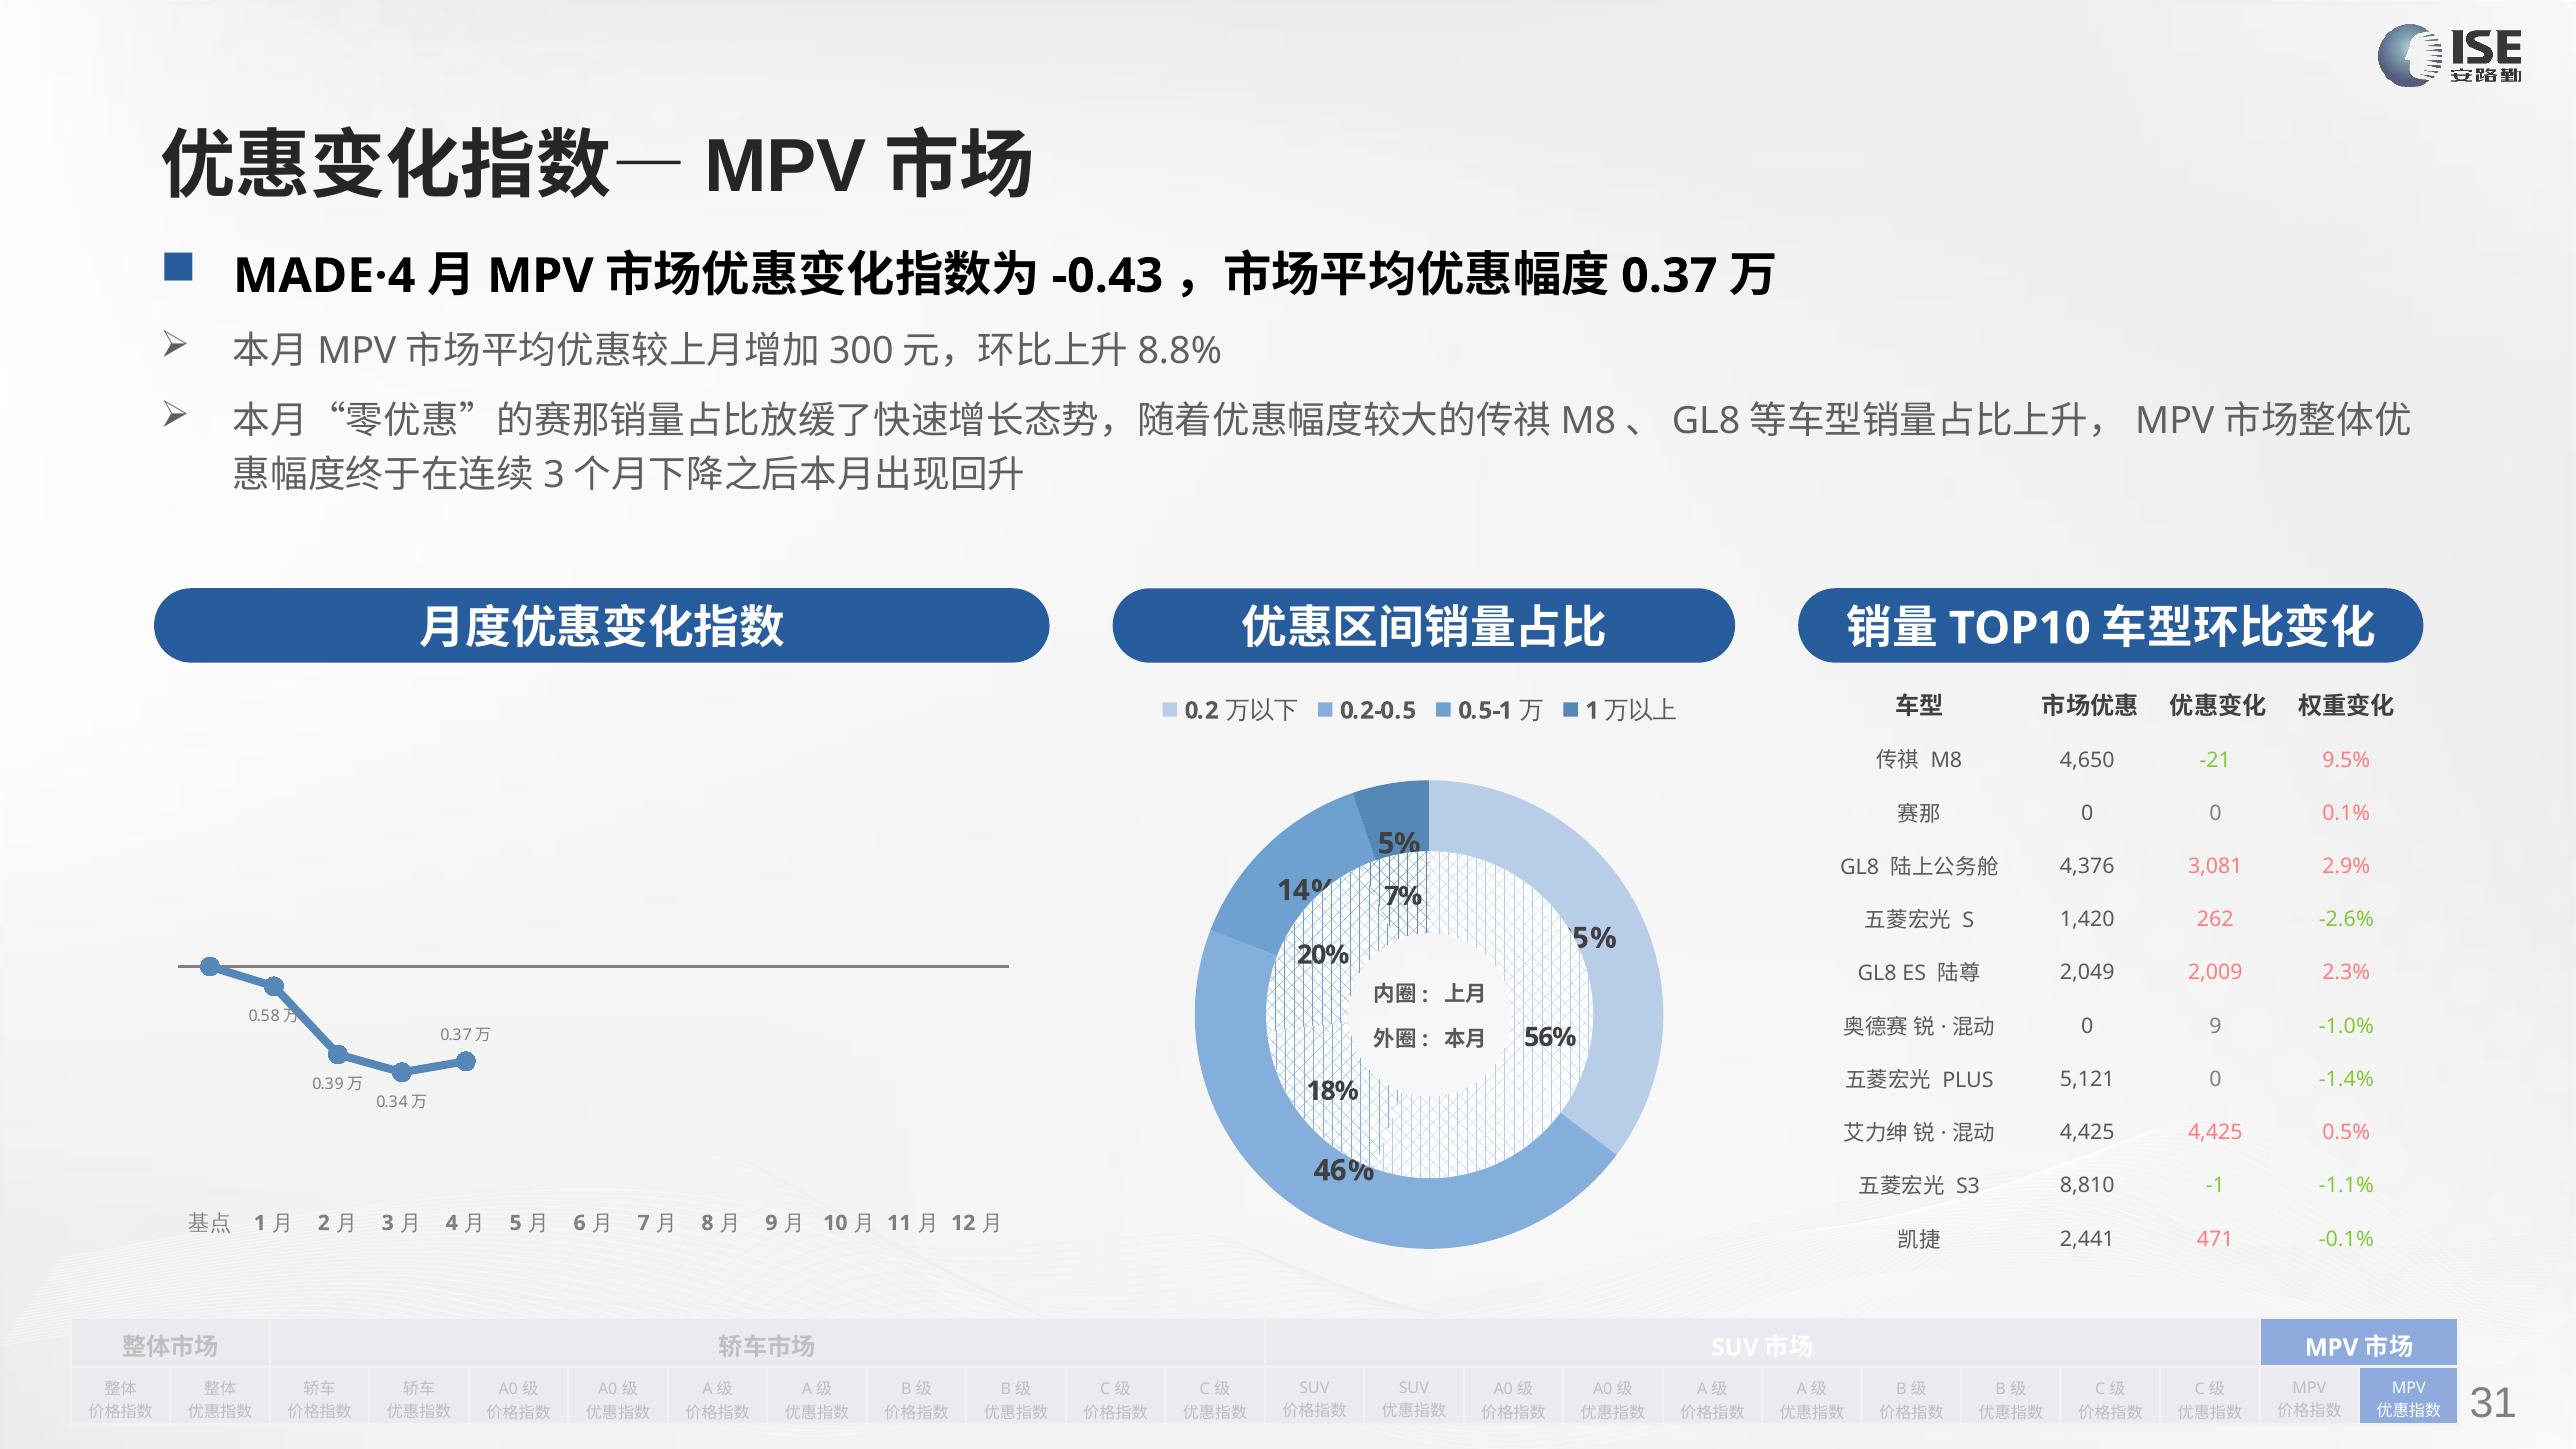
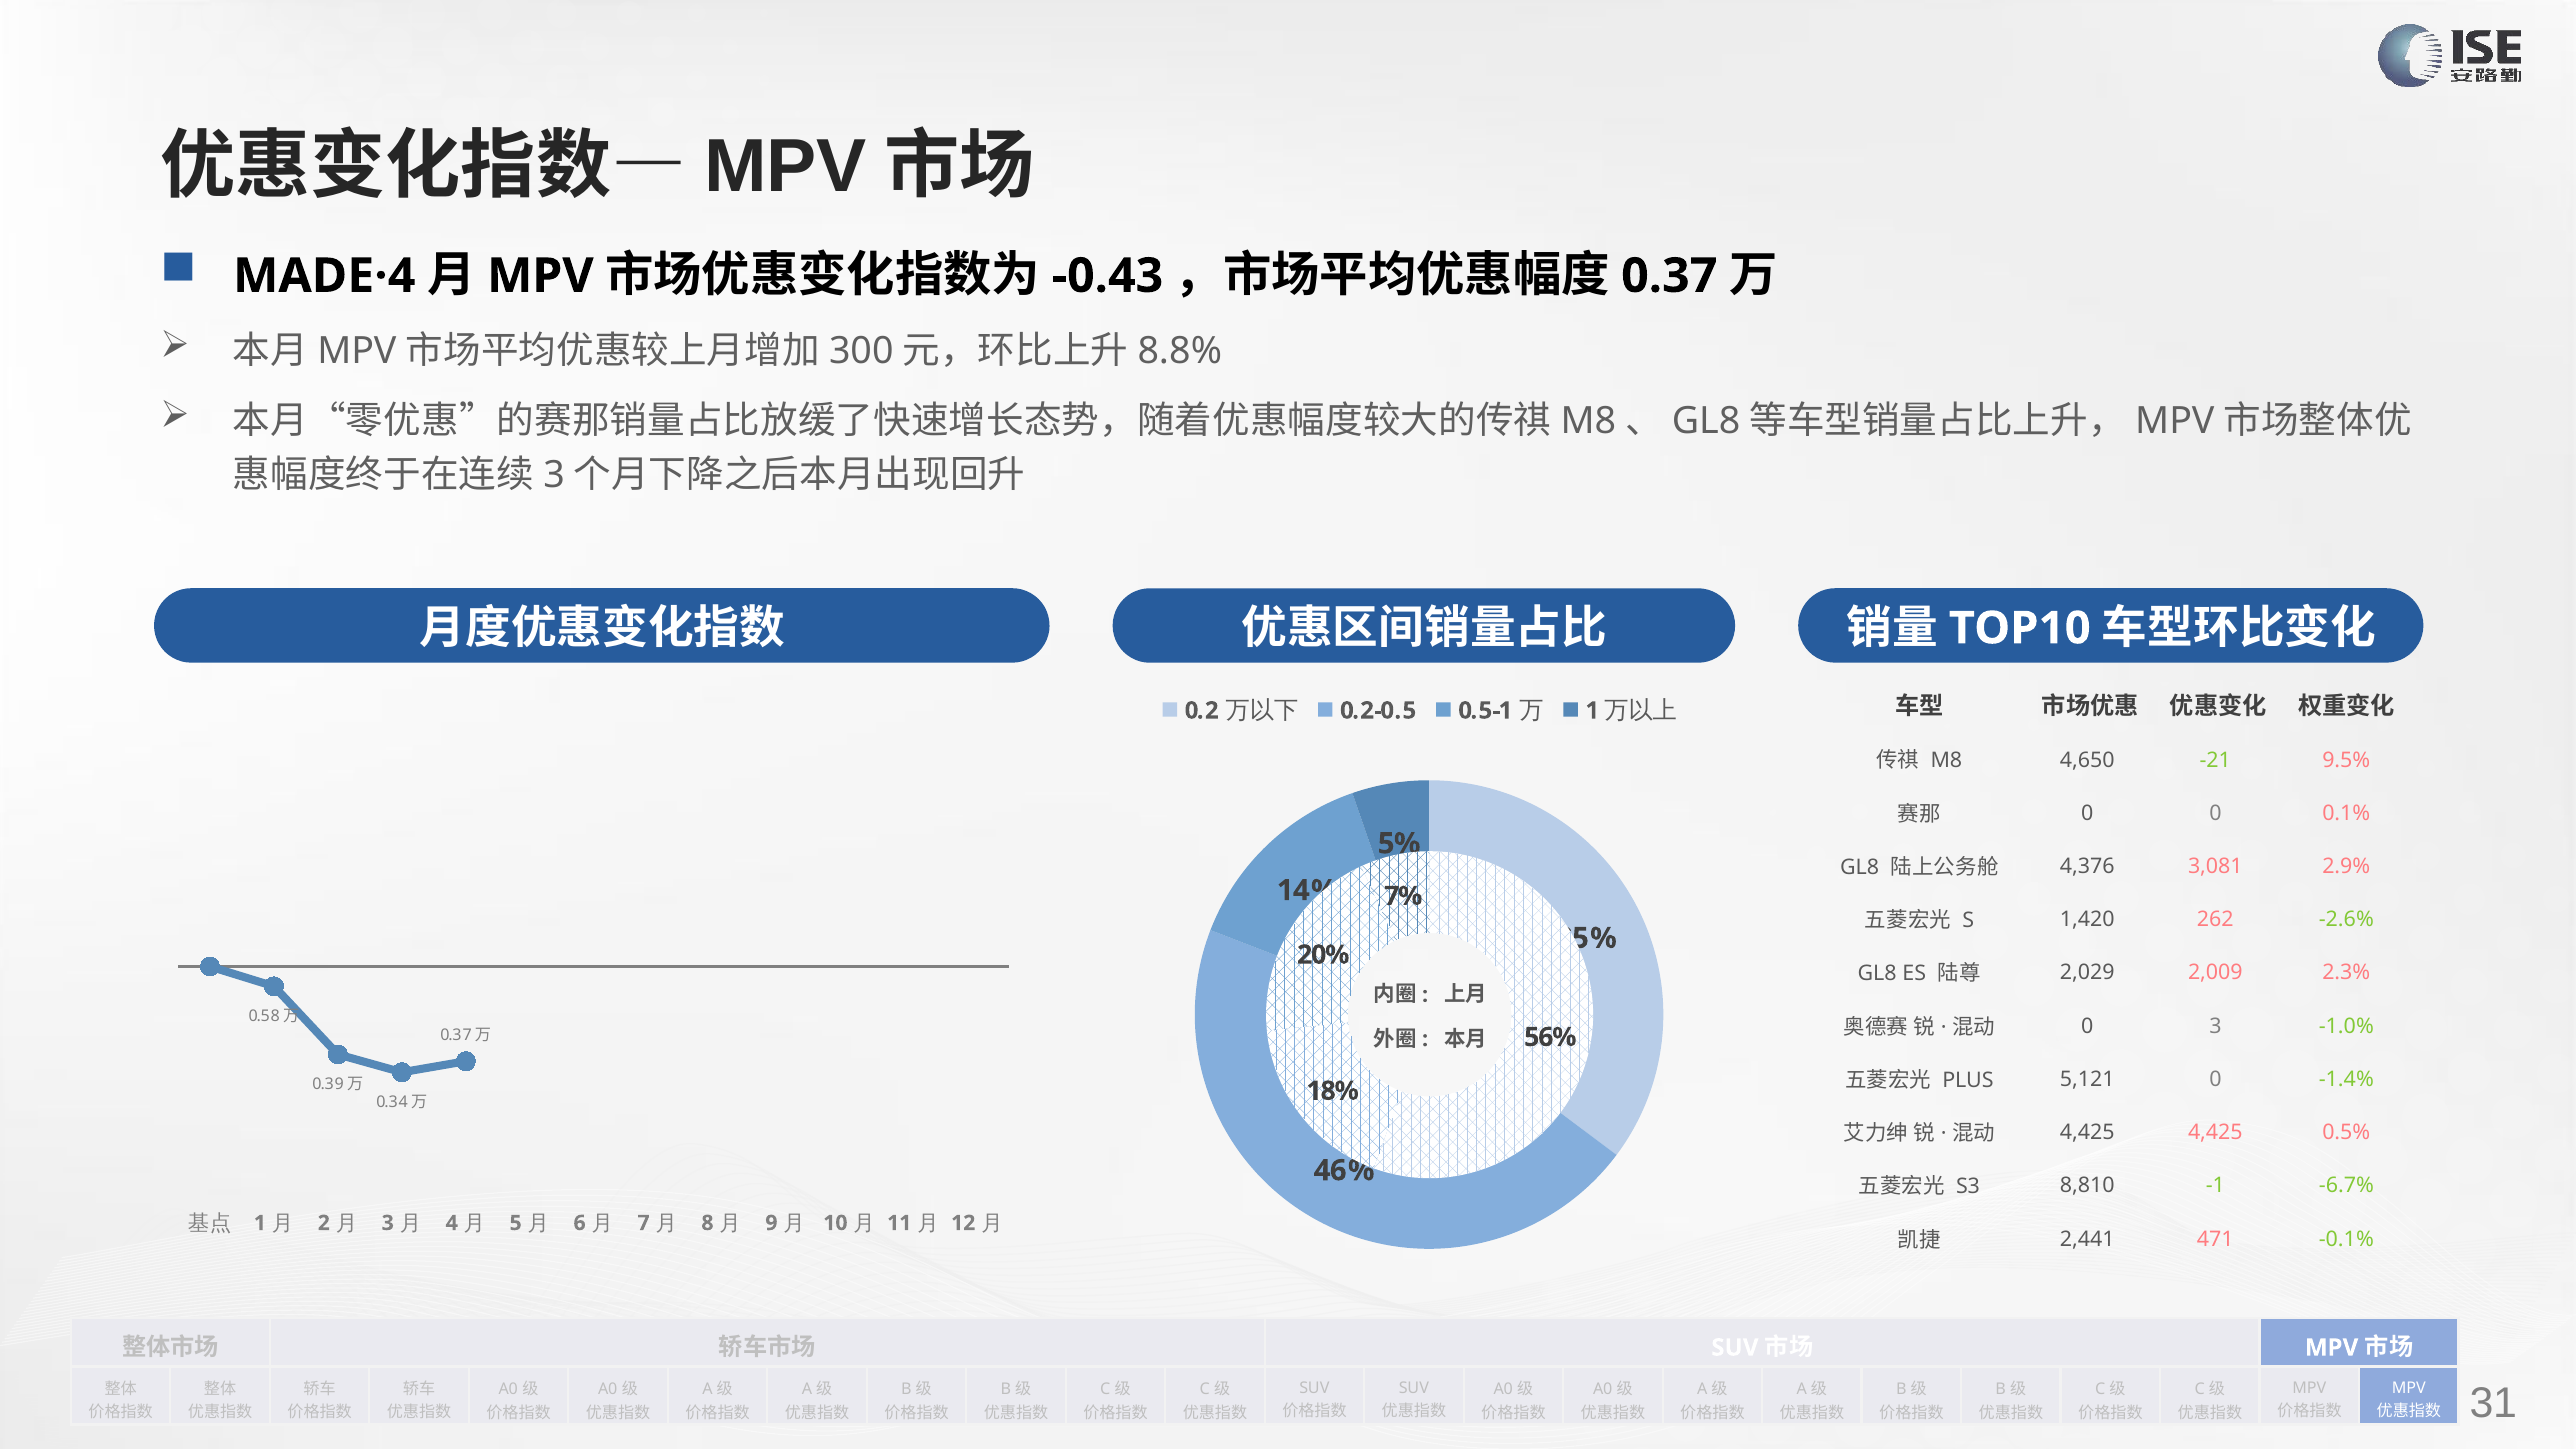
2,049: 2,049 -> 2,029 (2087, 973)
0 9: 9 -> 3 (2216, 1026)
-1.1%: -1.1% -> -6.7% (2346, 1186)
